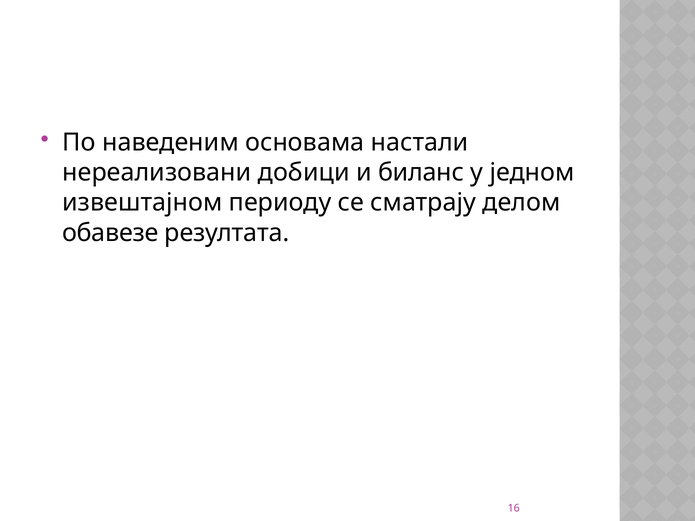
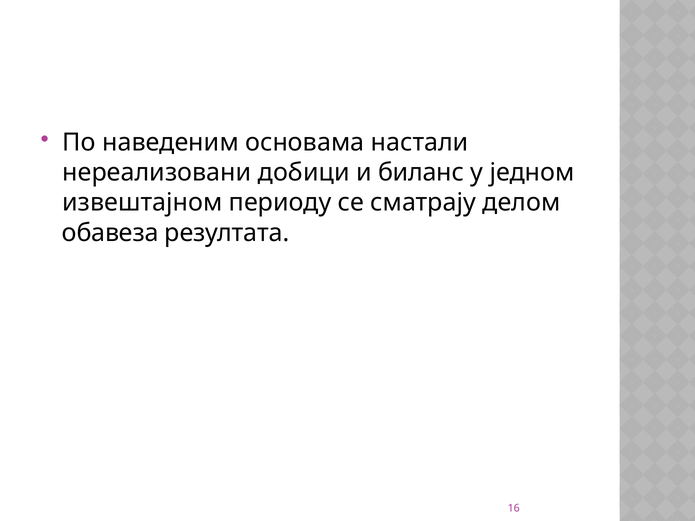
обавезе: обавезе -> обавеза (110, 233)
